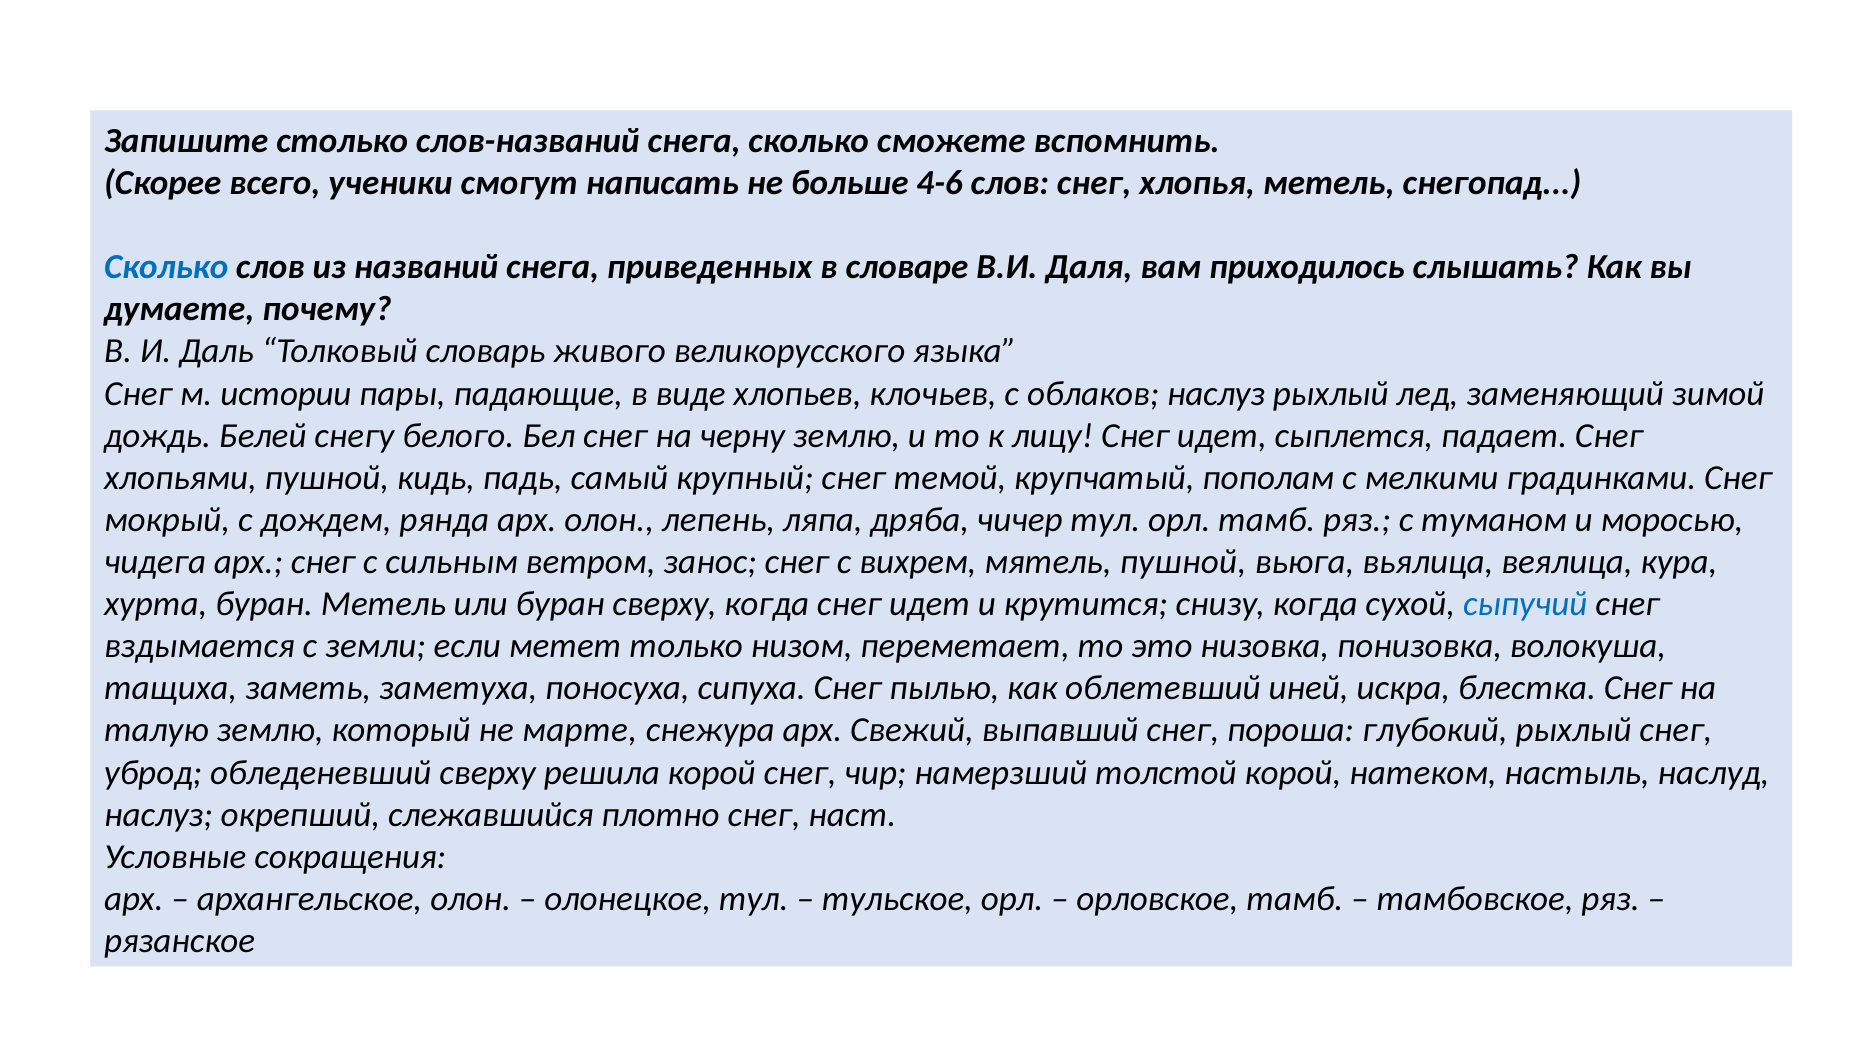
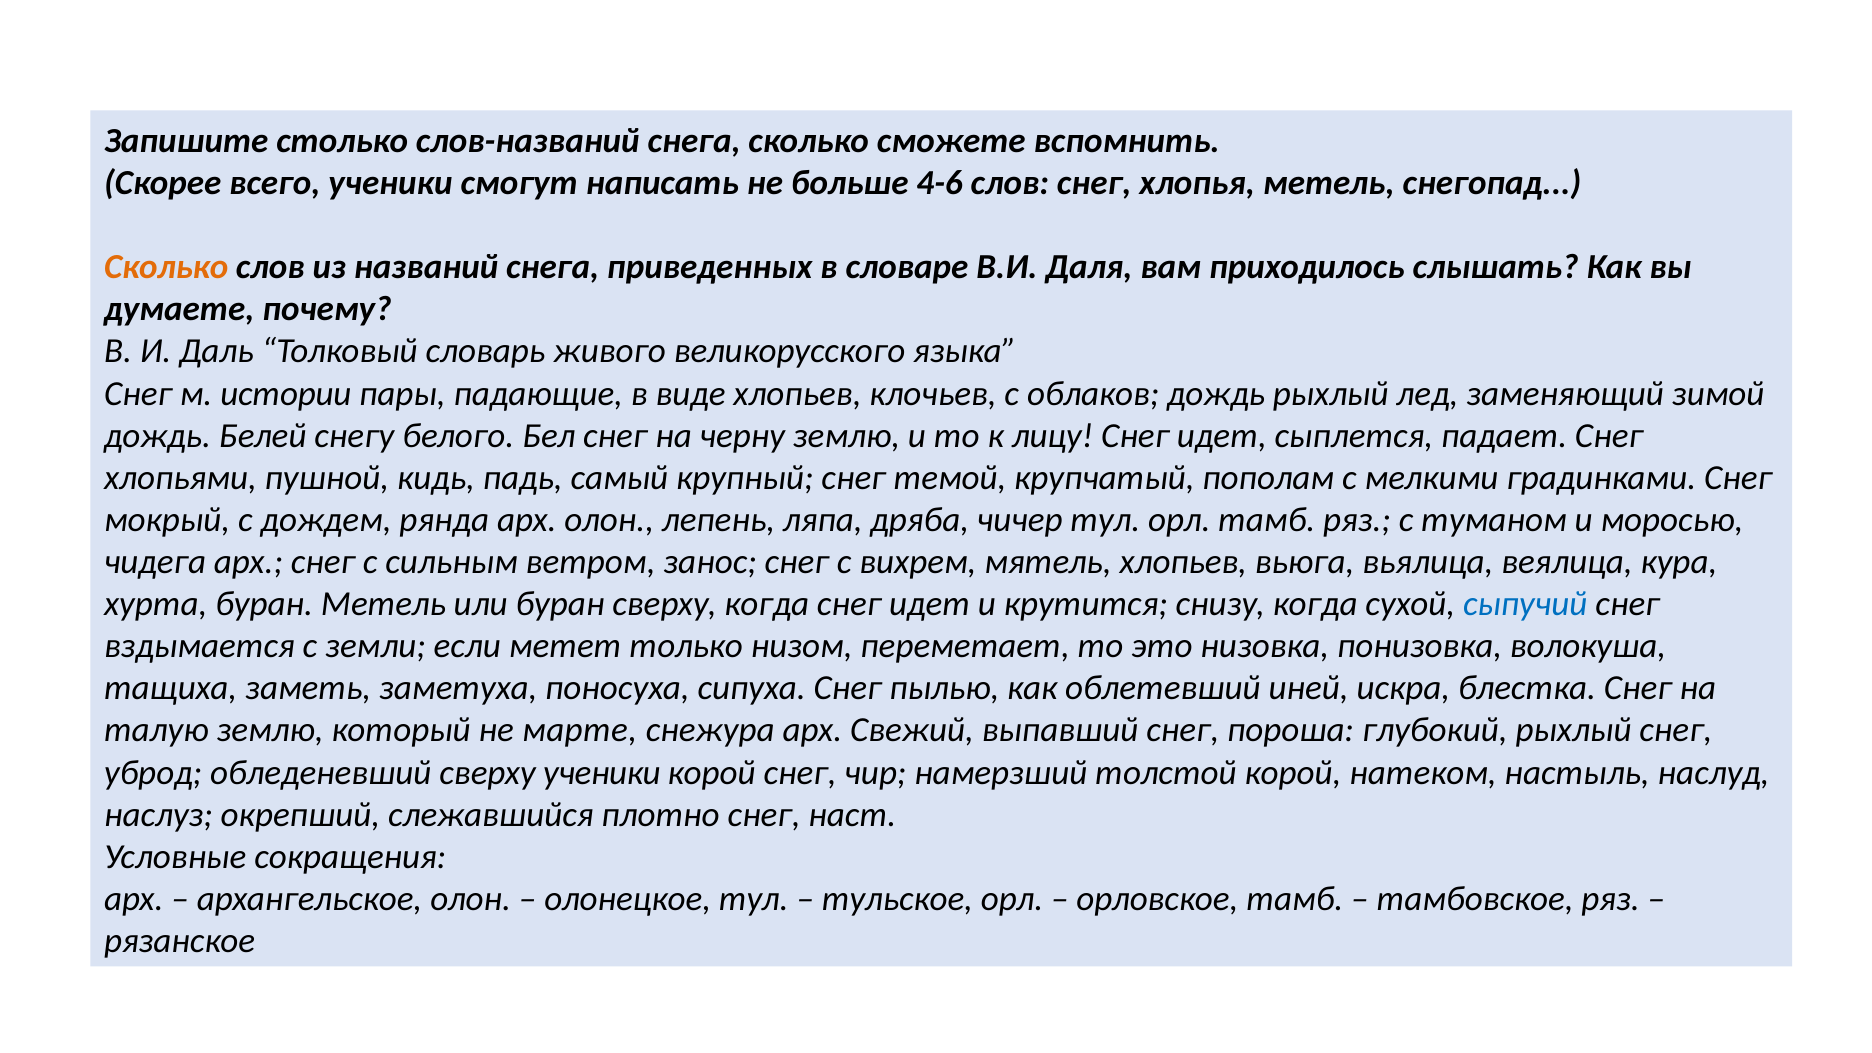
Сколько colour: blue -> orange (166, 267)
облаков наслуз: наслуз -> дождь (1216, 393)
мятель пушной: пушной -> хлопьев (1183, 562)
сверху решила: решила -> ученики (602, 772)
